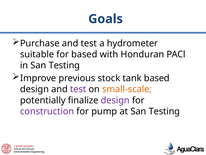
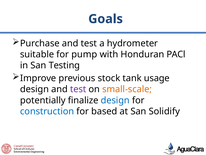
for based: based -> pump (84, 54)
tank based: based -> usage (157, 78)
design colour: purple -> blue (115, 100)
construction colour: purple -> blue (47, 111)
pump: pump -> based (104, 111)
at San Testing: Testing -> Solidify (164, 111)
